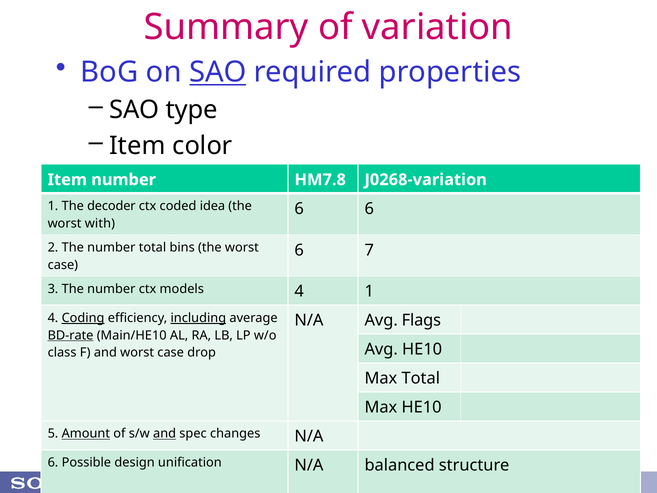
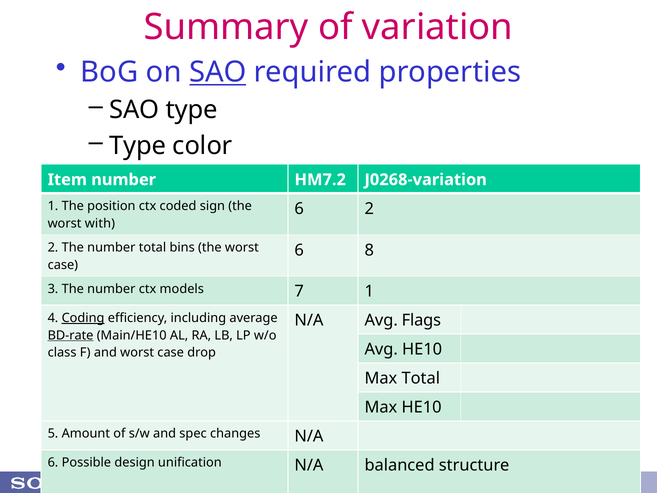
Item: Item -> Type (138, 146)
HM7.8: HM7.8 -> HM7.2 (320, 180)
decoder: decoder -> position (111, 206)
idea: idea -> sign (212, 206)
6 6: 6 -> 2 (369, 209)
7: 7 -> 8 (369, 250)
models 4: 4 -> 7 (299, 291)
including underline: present -> none (198, 318)
Amount underline: present -> none (86, 433)
and underline: present -> none (165, 433)
